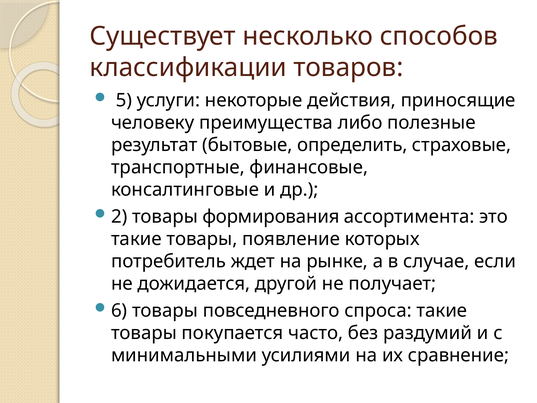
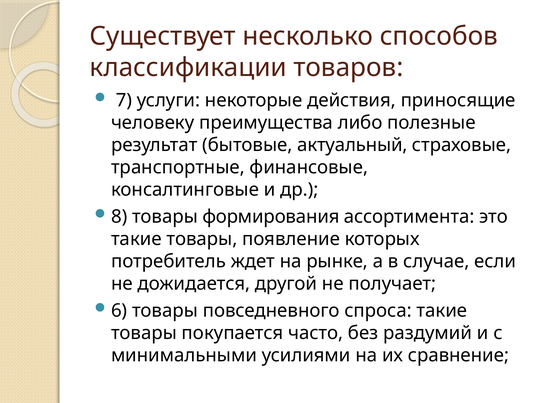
5: 5 -> 7 (124, 100)
определить: определить -> актуальный (352, 145)
2: 2 -> 8 (119, 216)
